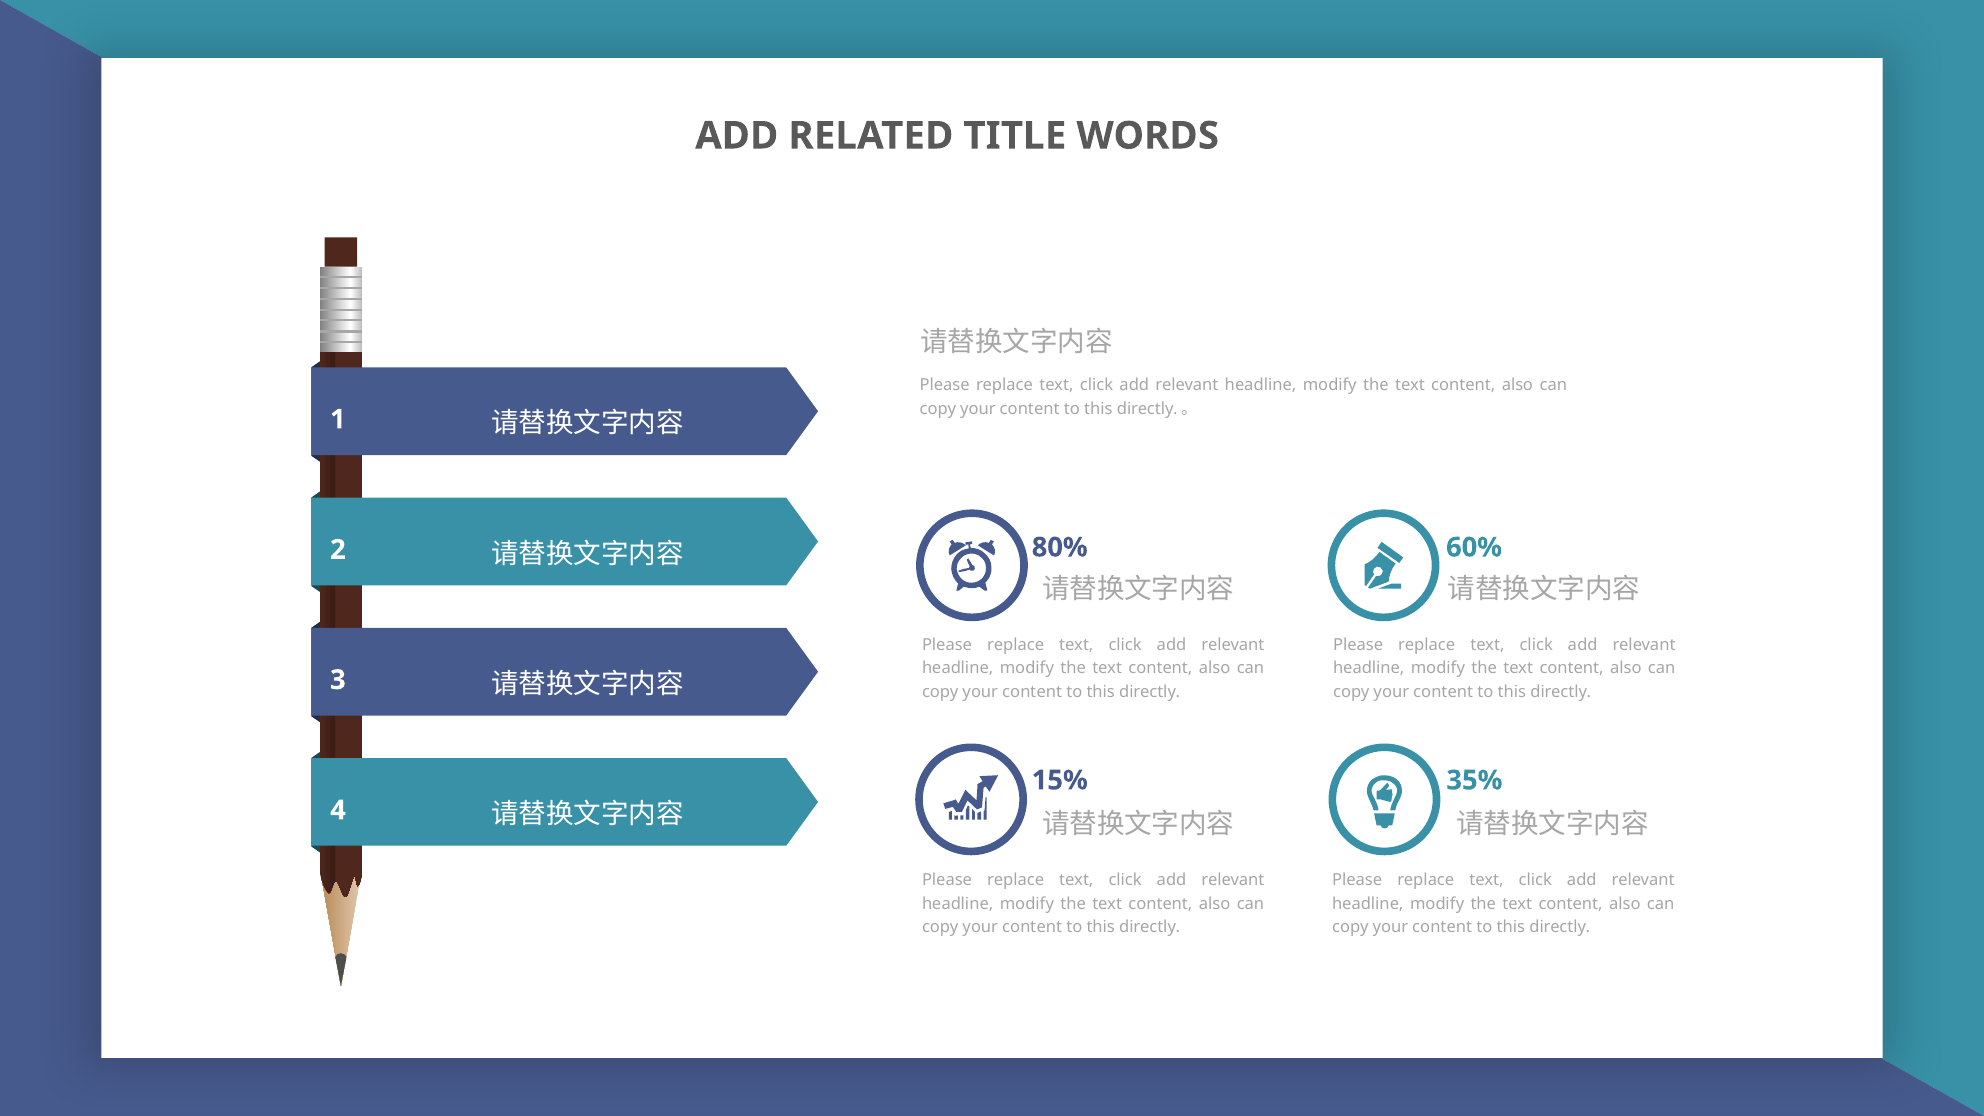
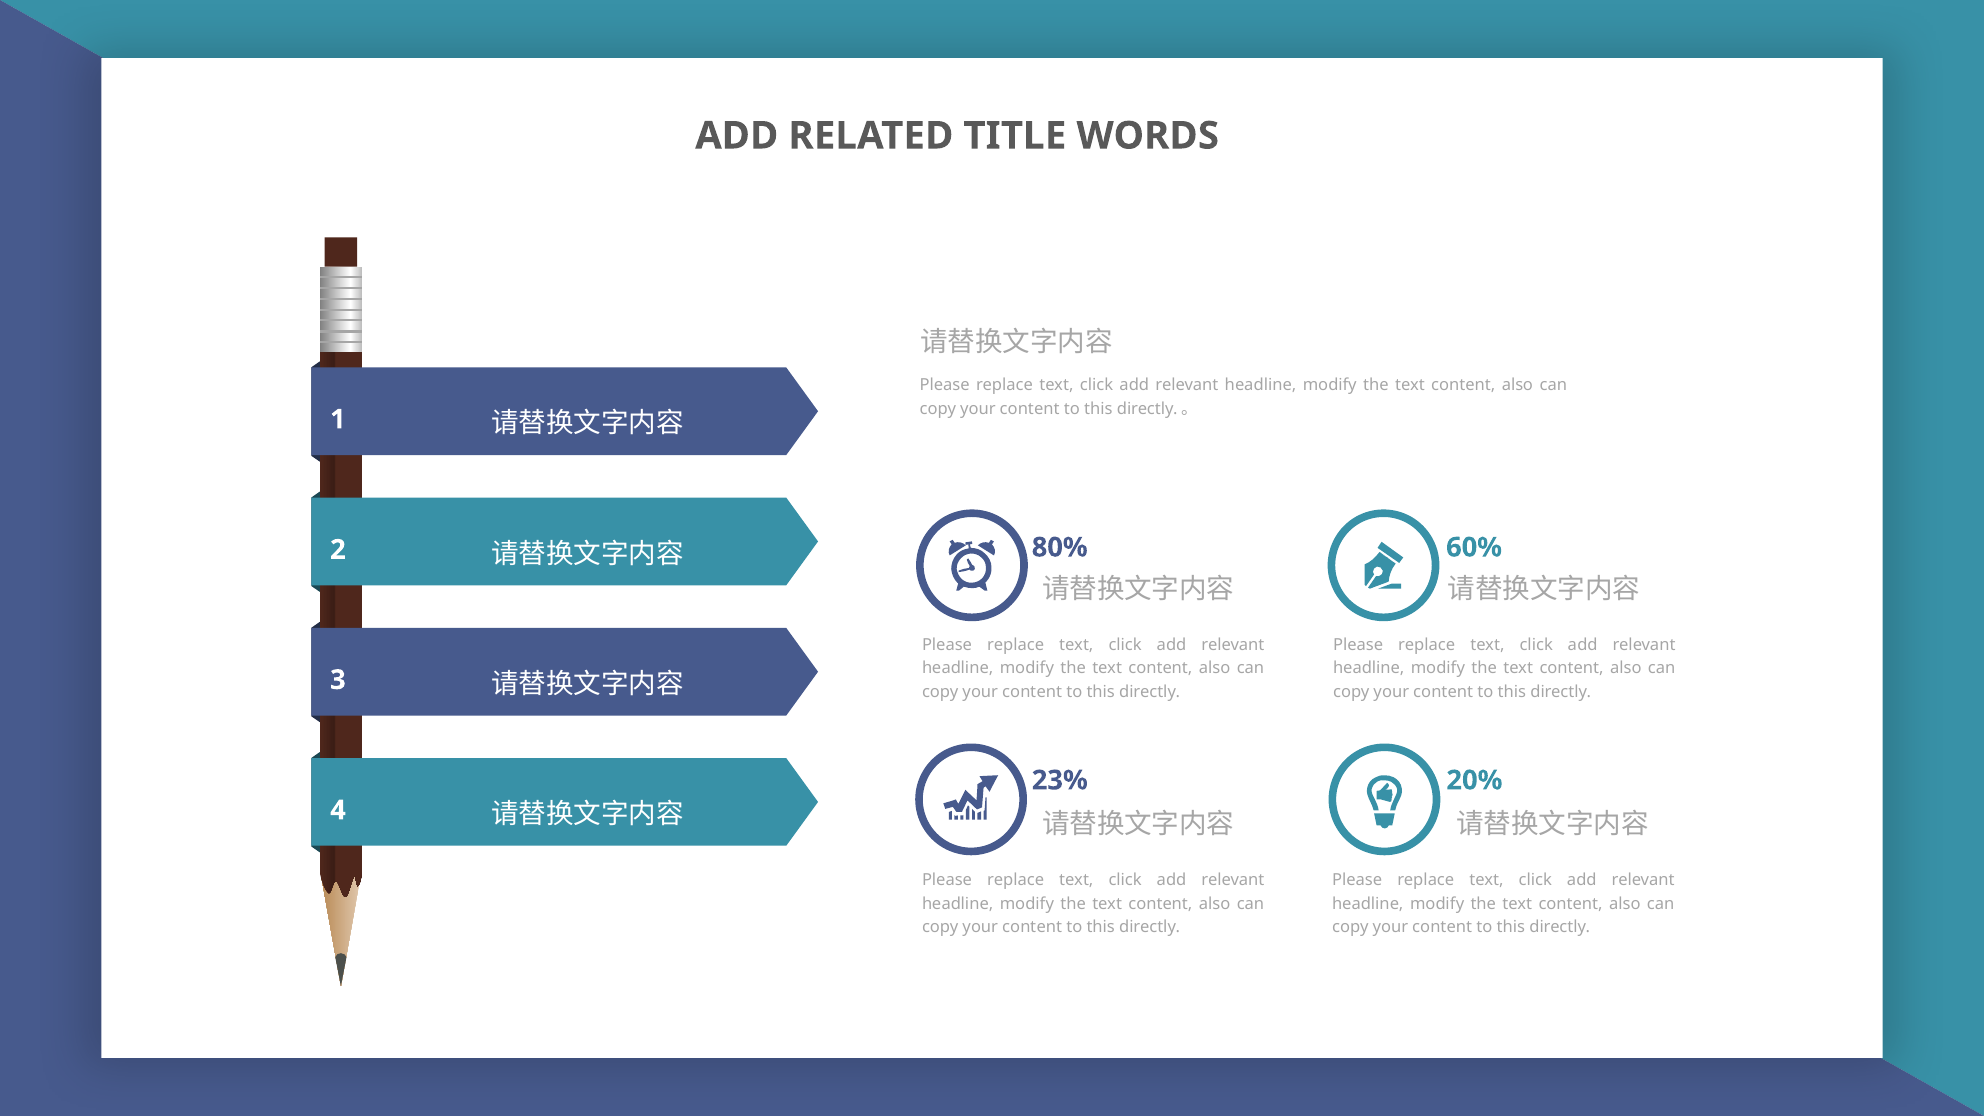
15%: 15% -> 23% (1060, 780)
35%: 35% -> 20% (1474, 780)
